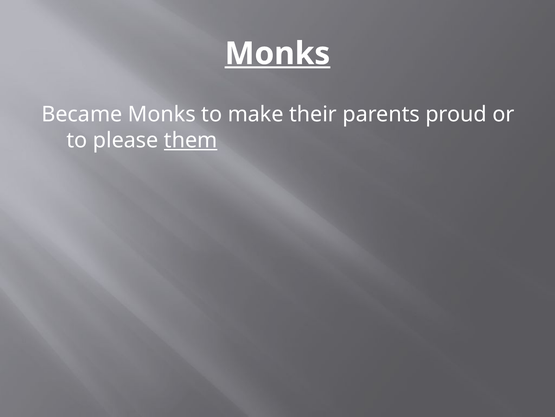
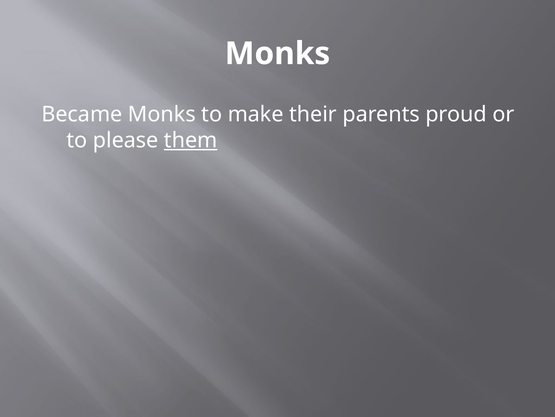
Monks underline: present -> none (277, 54)
